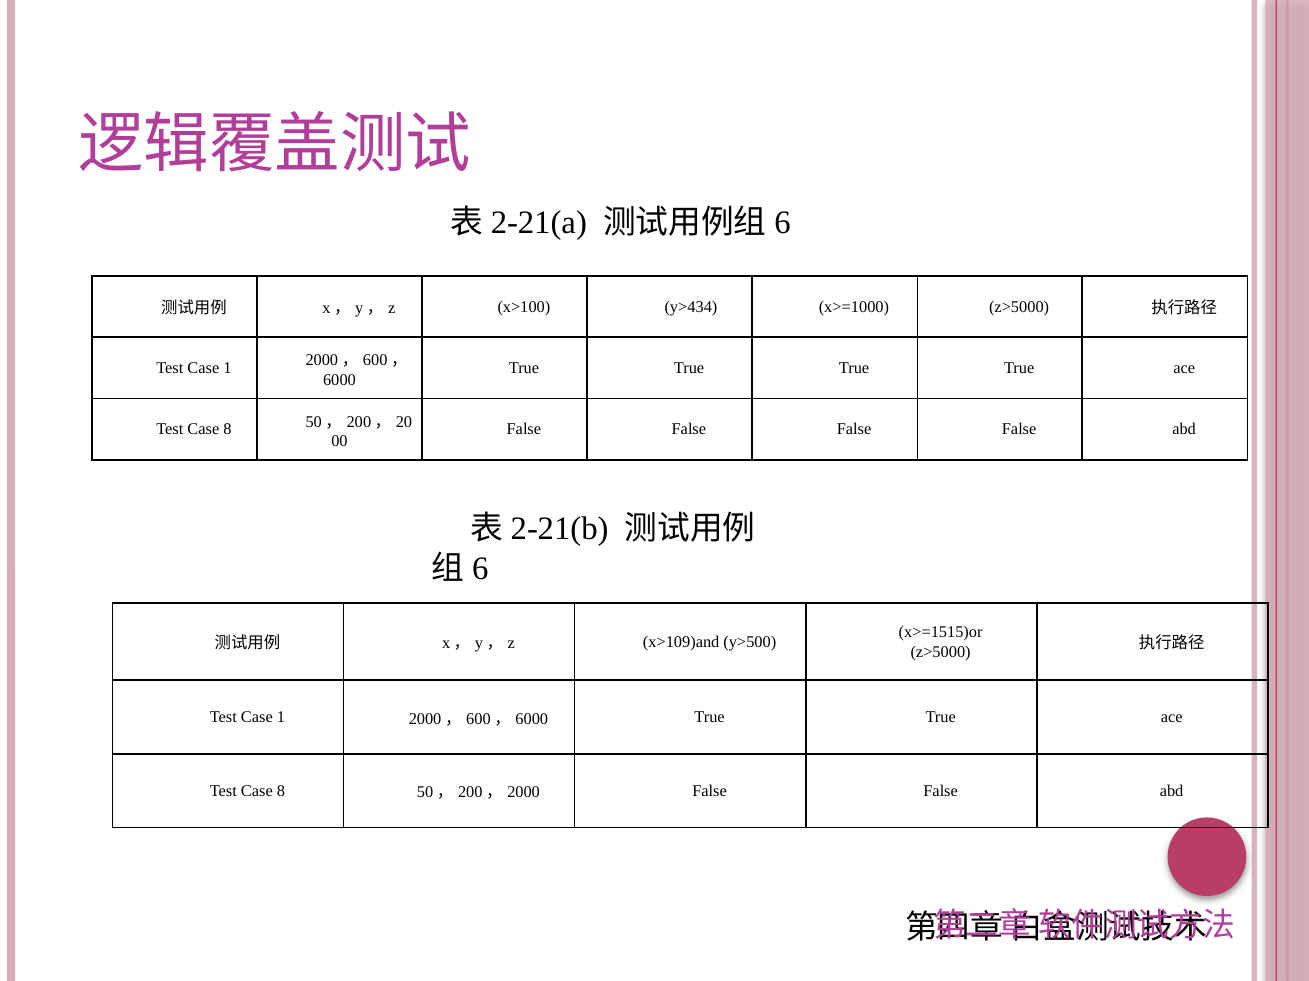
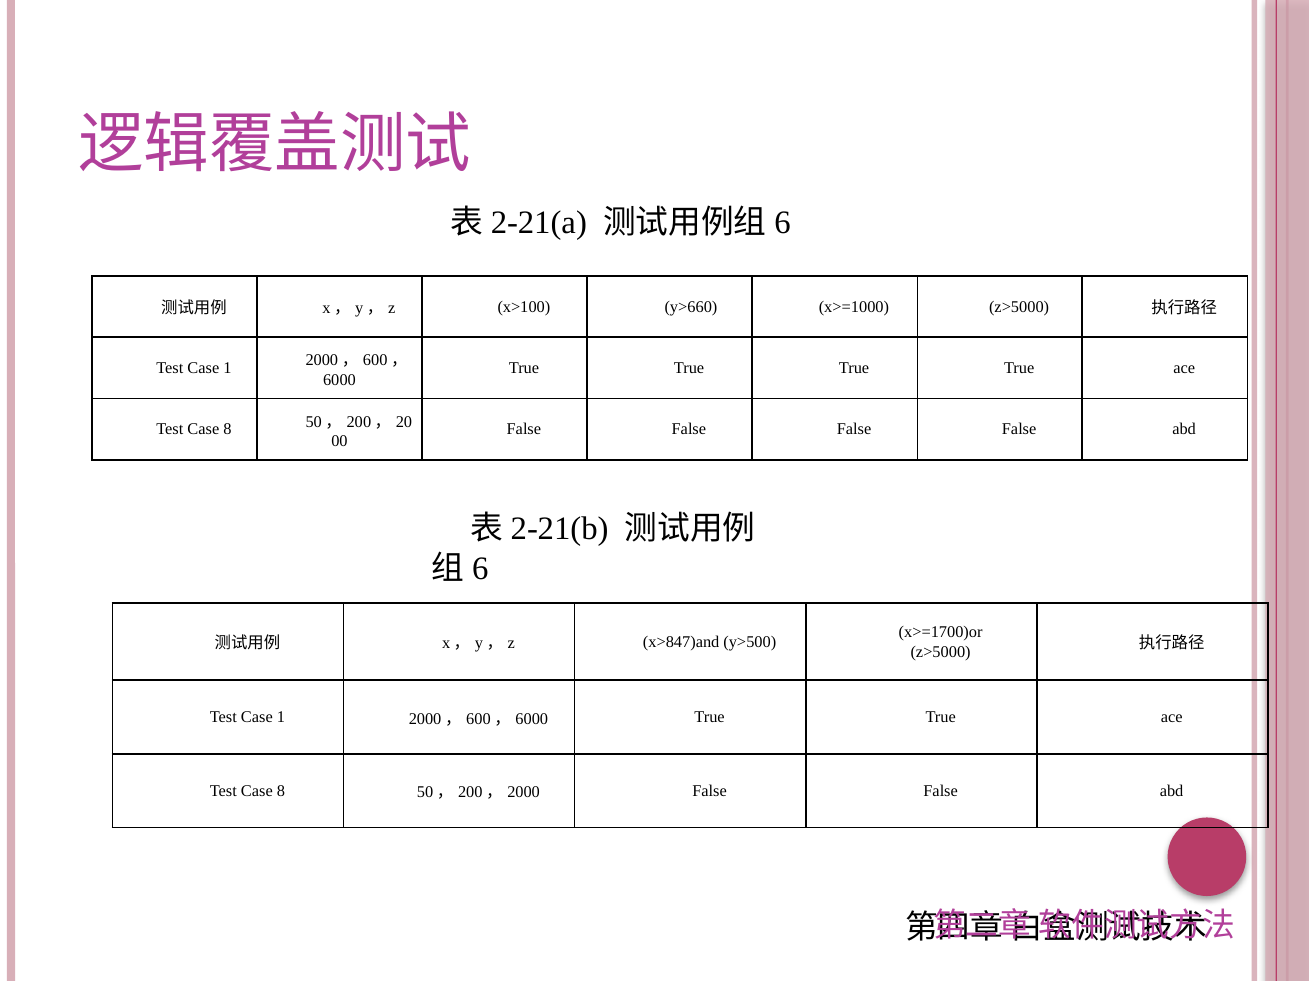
y>434: y>434 -> y>660 (691, 307)
x>=1515)or: x>=1515)or -> x>=1700)or (941, 632)
x>109)and: x>109)and -> x>847)and (681, 642)
